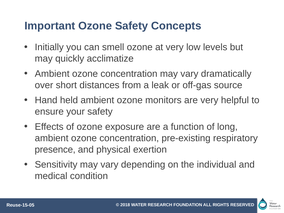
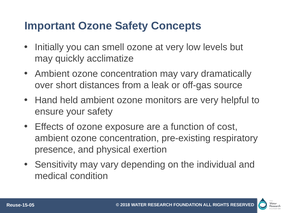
long: long -> cost (227, 127)
